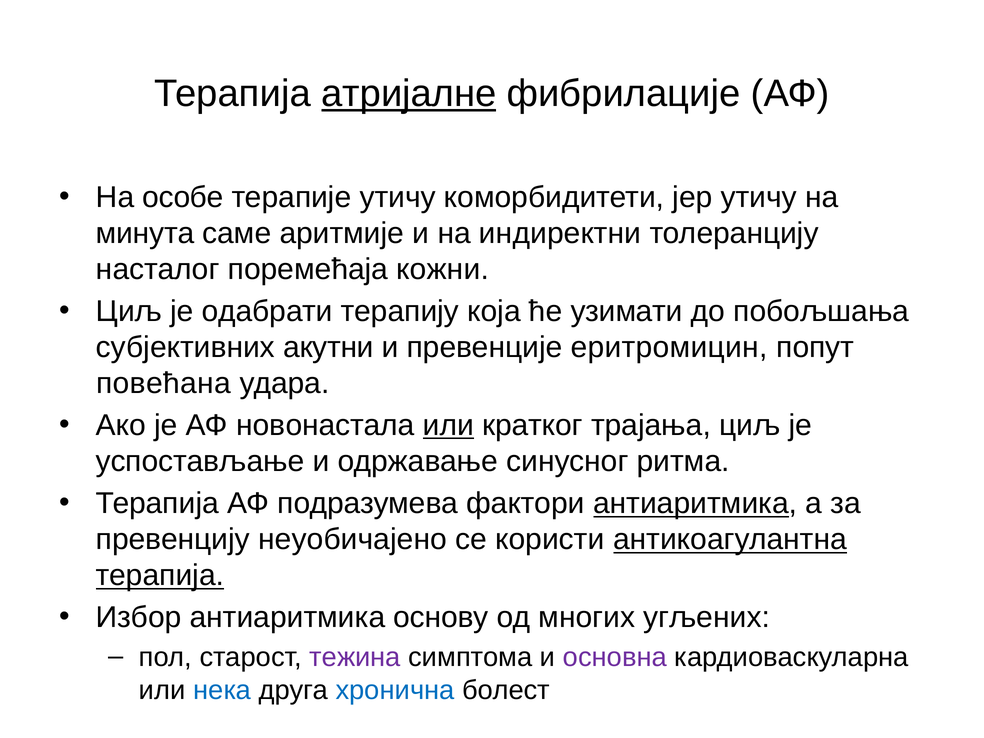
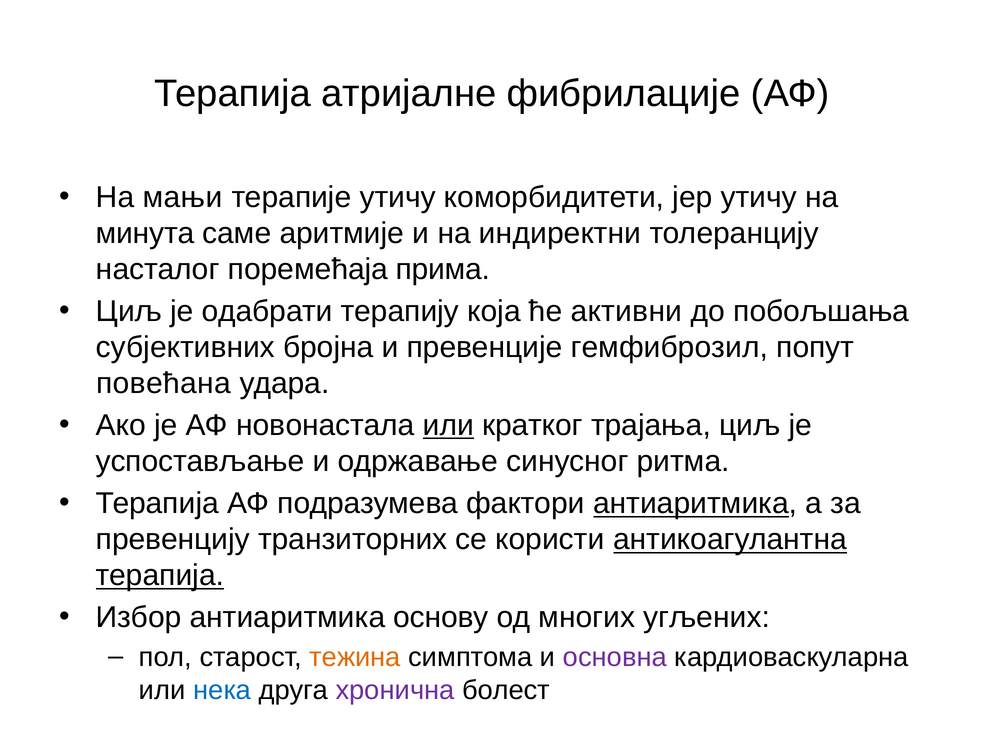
атријалне underline: present -> none (409, 94)
особе: особе -> мањи (183, 197)
кожни: кожни -> прима (443, 269)
узимати: узимати -> активни (626, 311)
акутни: акутни -> бројна (328, 347)
еритромицин: еритромицин -> гемфиброзил (669, 347)
неуобичајено: неуобичајено -> транзиторних (353, 539)
тежина colour: purple -> orange (355, 657)
хронична colour: blue -> purple (395, 690)
